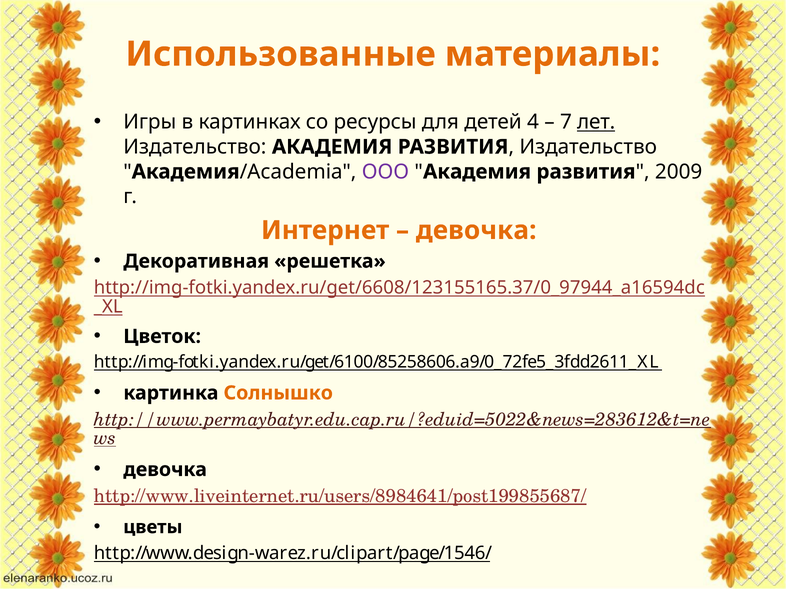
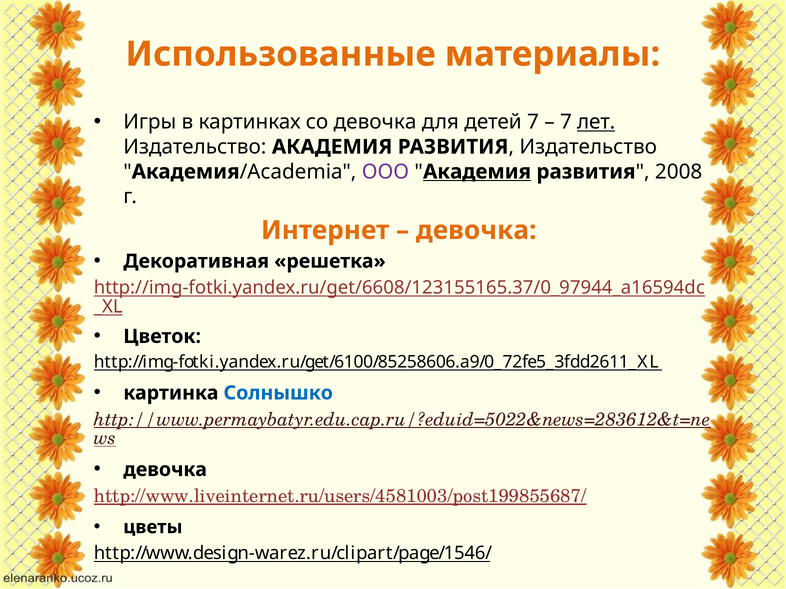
со ресурсы: ресурсы -> девочка (375, 122)
детей 4: 4 -> 7 (533, 122)
Академия underline: none -> present (477, 172)
2009: 2009 -> 2008 (679, 172)
Солнышко colour: orange -> blue (278, 393)
http://www.liveinternet.ru/users/8984641/post199855687/: http://www.liveinternet.ru/users/8984641/post199855687/ -> http://www.liveinternet.ru/users/4581003/post199855687/ (340, 497)
